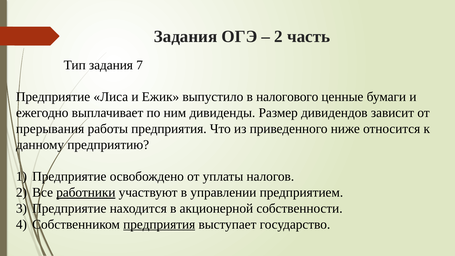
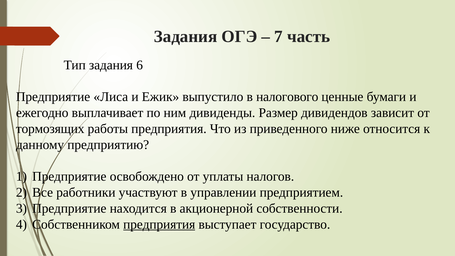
2: 2 -> 7 (279, 36)
7: 7 -> 6 (140, 65)
прерывания: прерывания -> тормозящих (50, 129)
работники underline: present -> none (86, 192)
